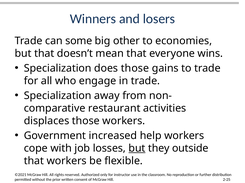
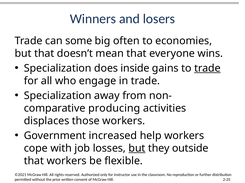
other: other -> often (126, 41)
does those: those -> inside (135, 68)
trade underline: none -> present (207, 68)
restaurant: restaurant -> producing (114, 109)
